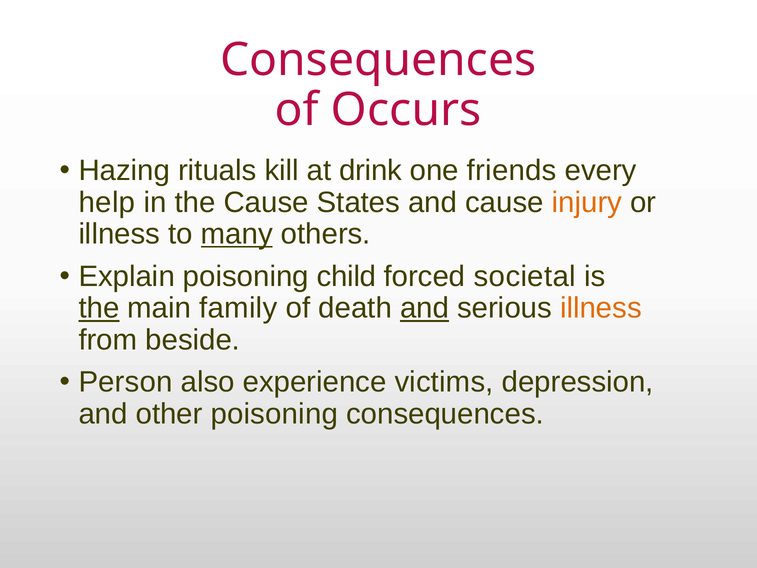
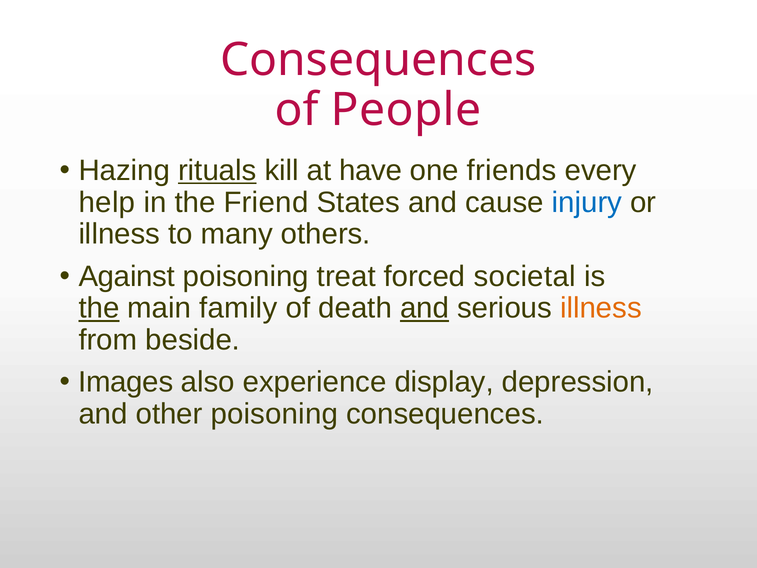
Occurs: Occurs -> People (406, 110)
rituals underline: none -> present (217, 171)
drink: drink -> have (371, 171)
the Cause: Cause -> Friend (266, 202)
injury colour: orange -> blue (587, 202)
many underline: present -> none (237, 234)
Explain: Explain -> Against (127, 276)
child: child -> treat (346, 276)
Person: Person -> Images (126, 382)
victims: victims -> display (444, 382)
